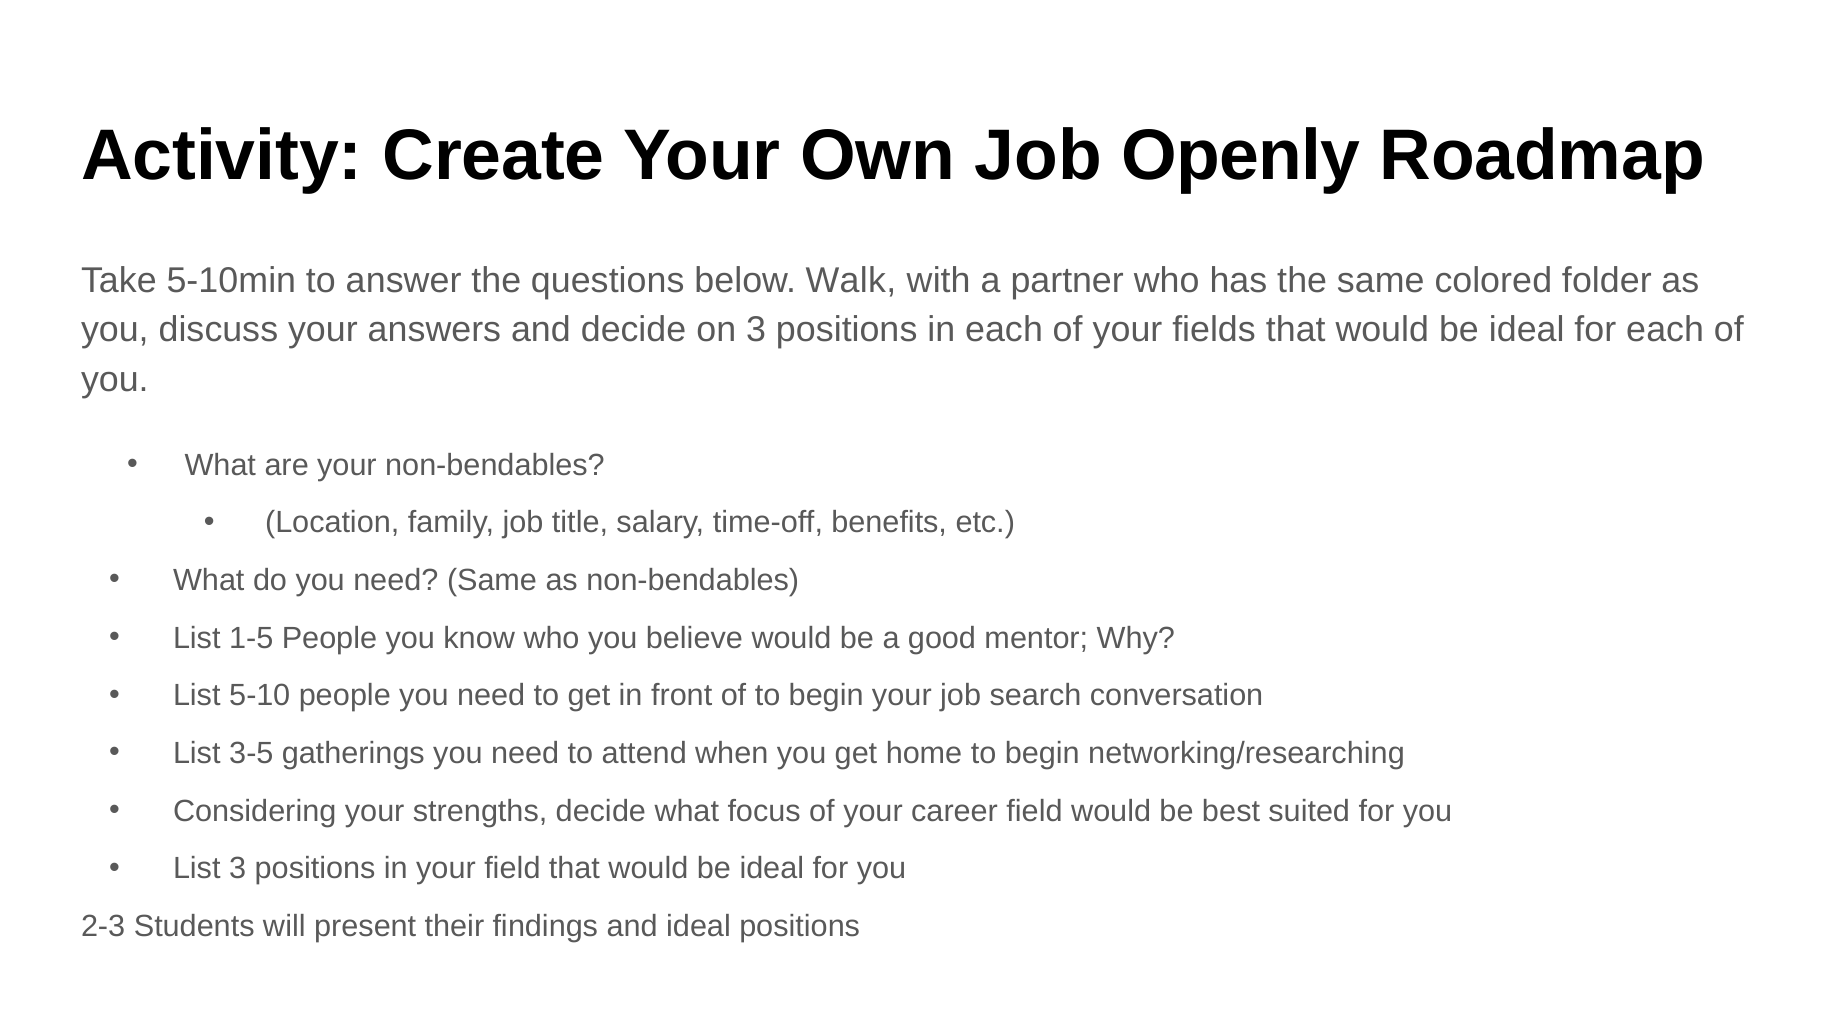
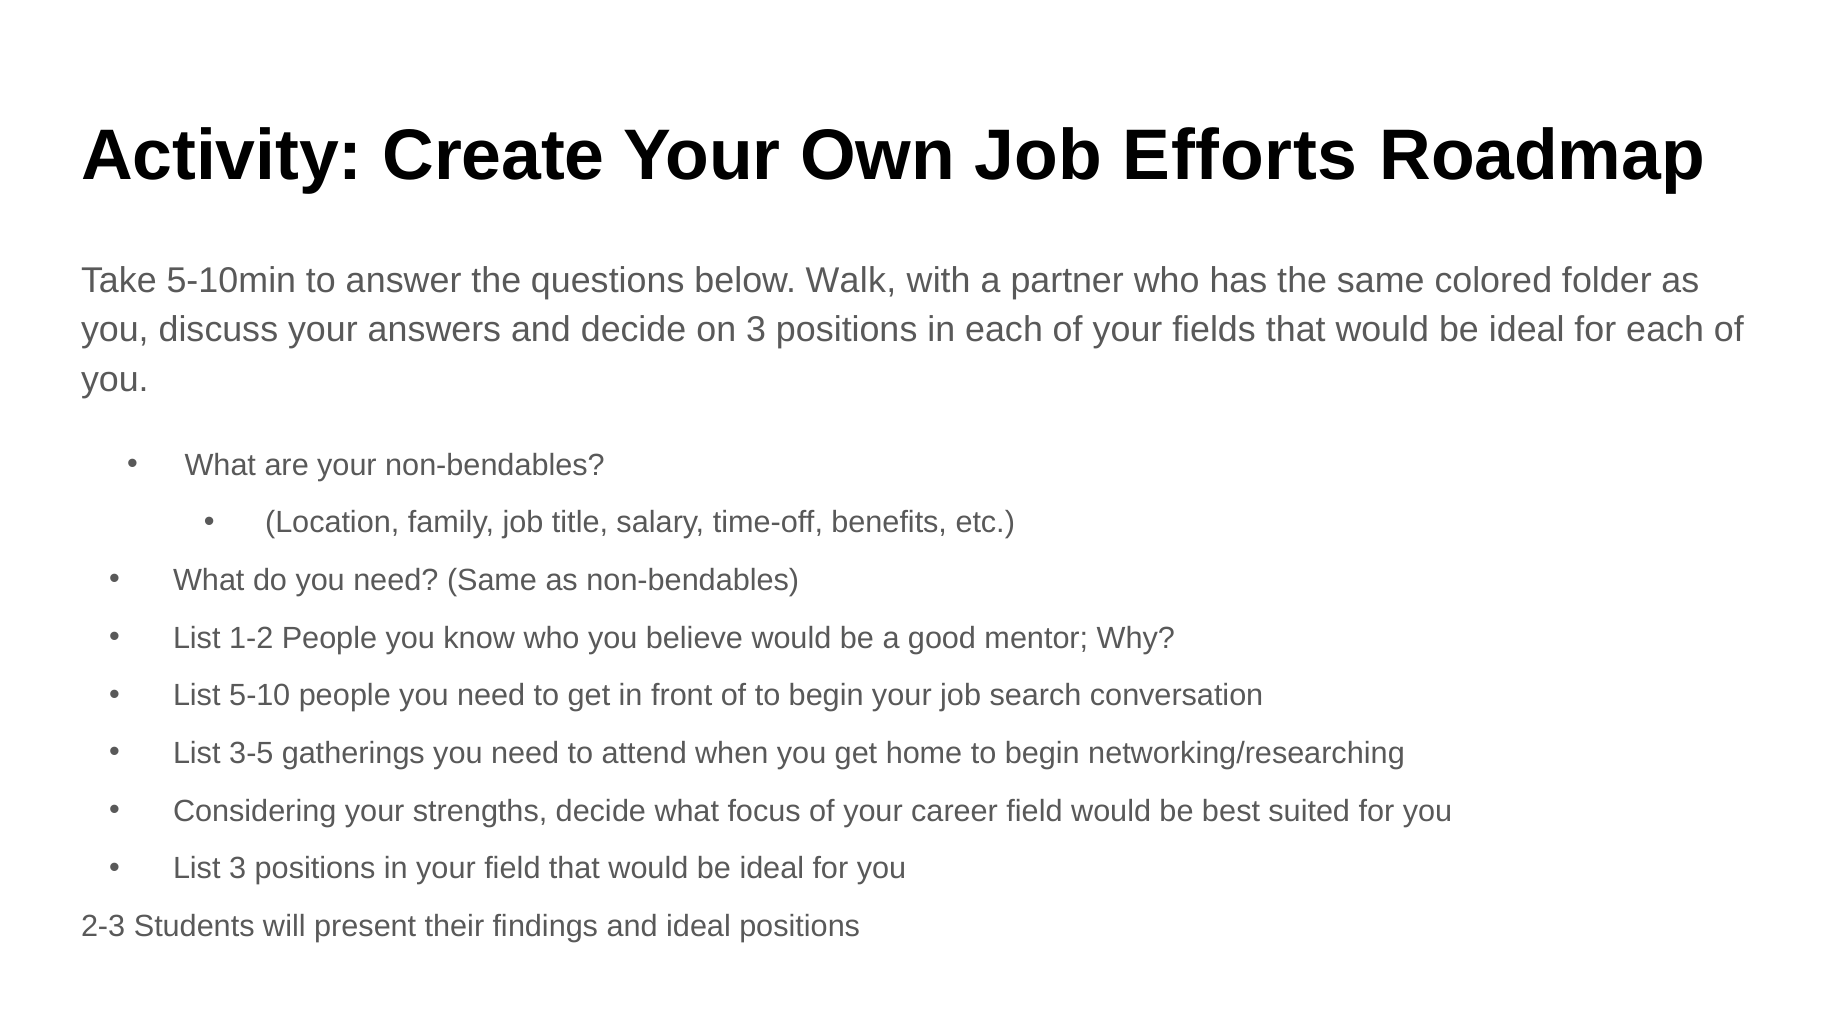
Openly: Openly -> Efforts (1240, 156)
1-5: 1-5 -> 1-2 (251, 638)
